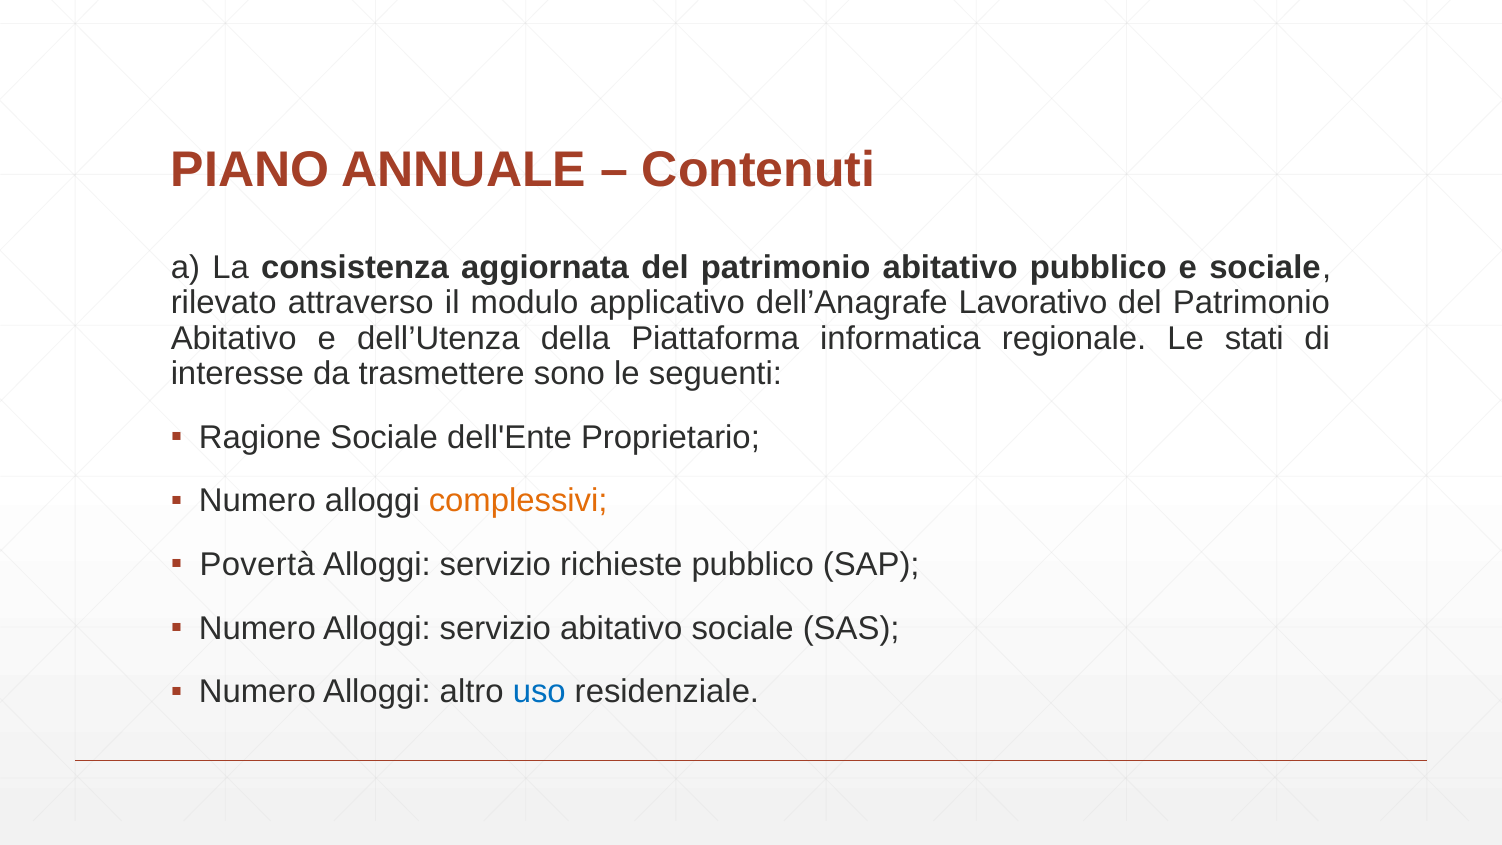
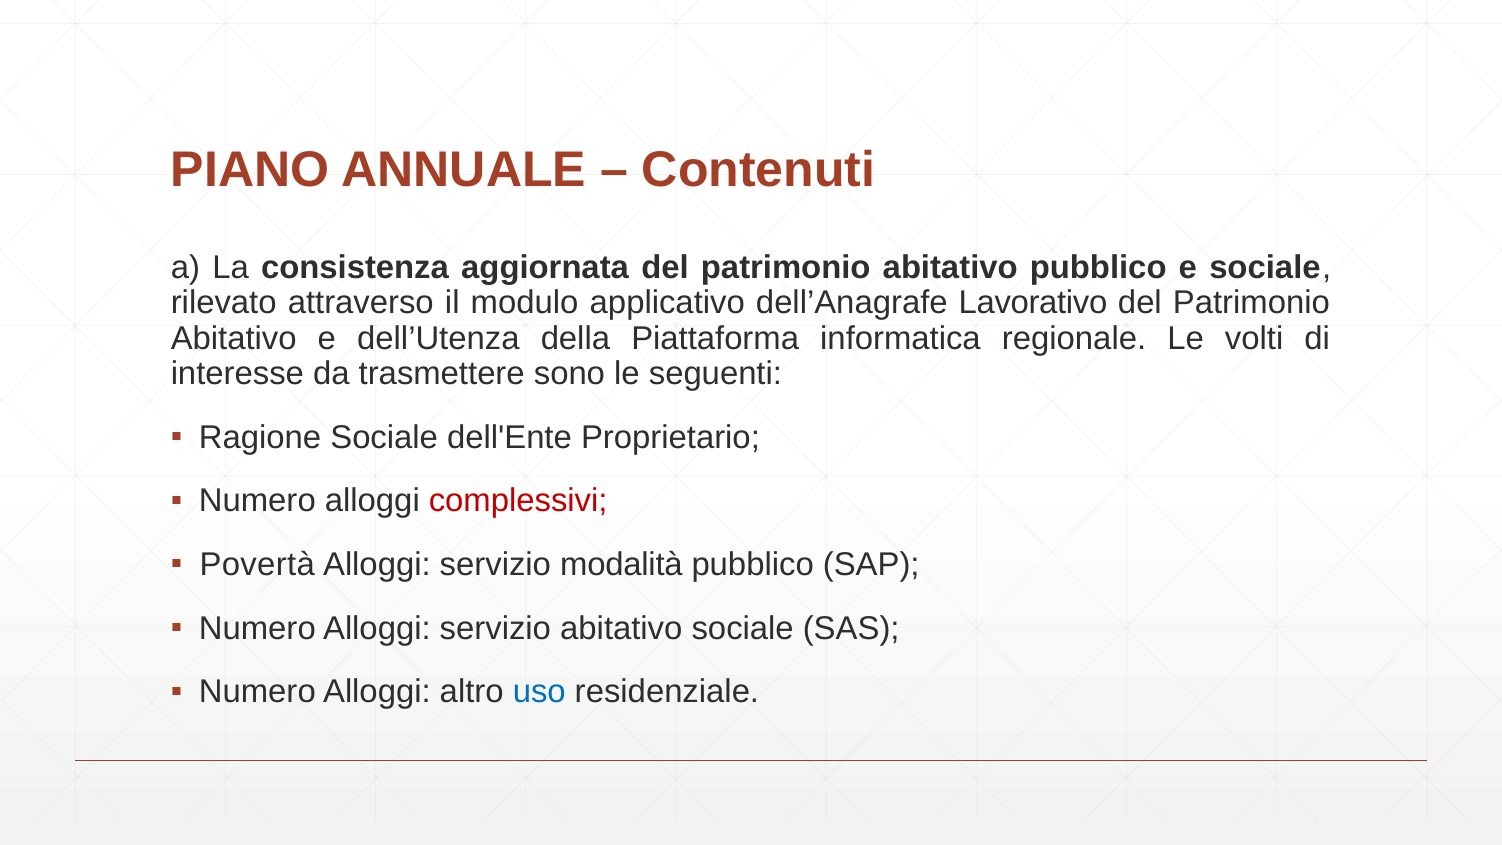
stati: stati -> volti (1254, 338)
complessivi colour: orange -> red (518, 501)
richieste: richieste -> modalità (621, 565)
